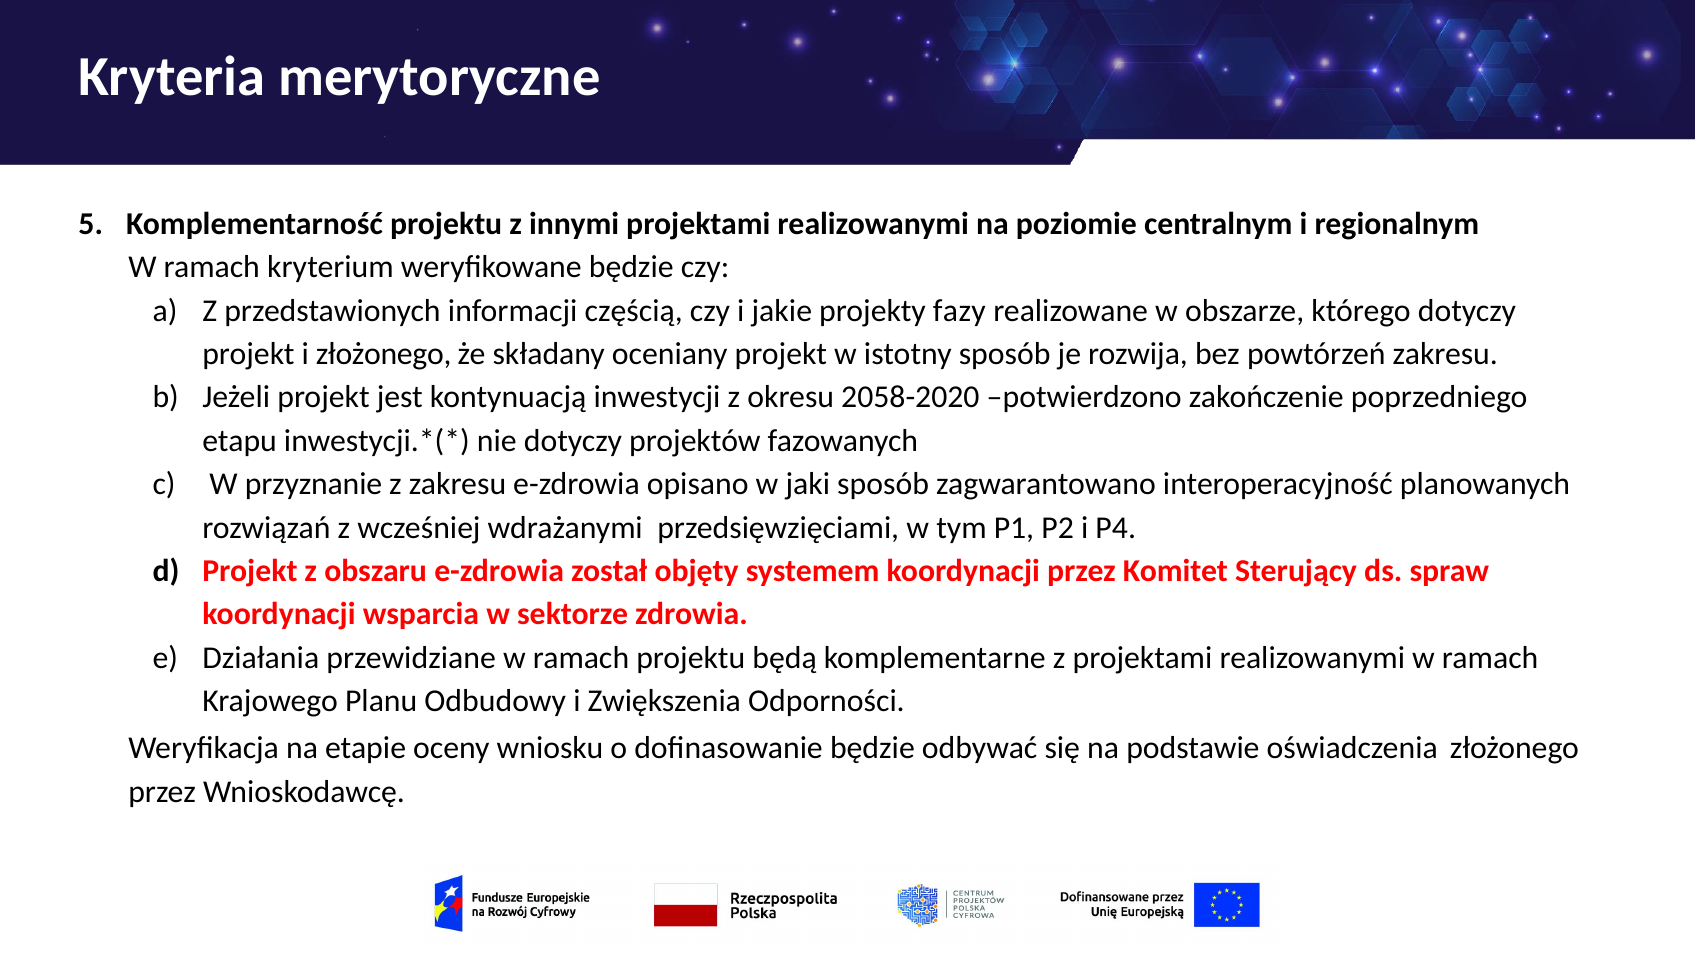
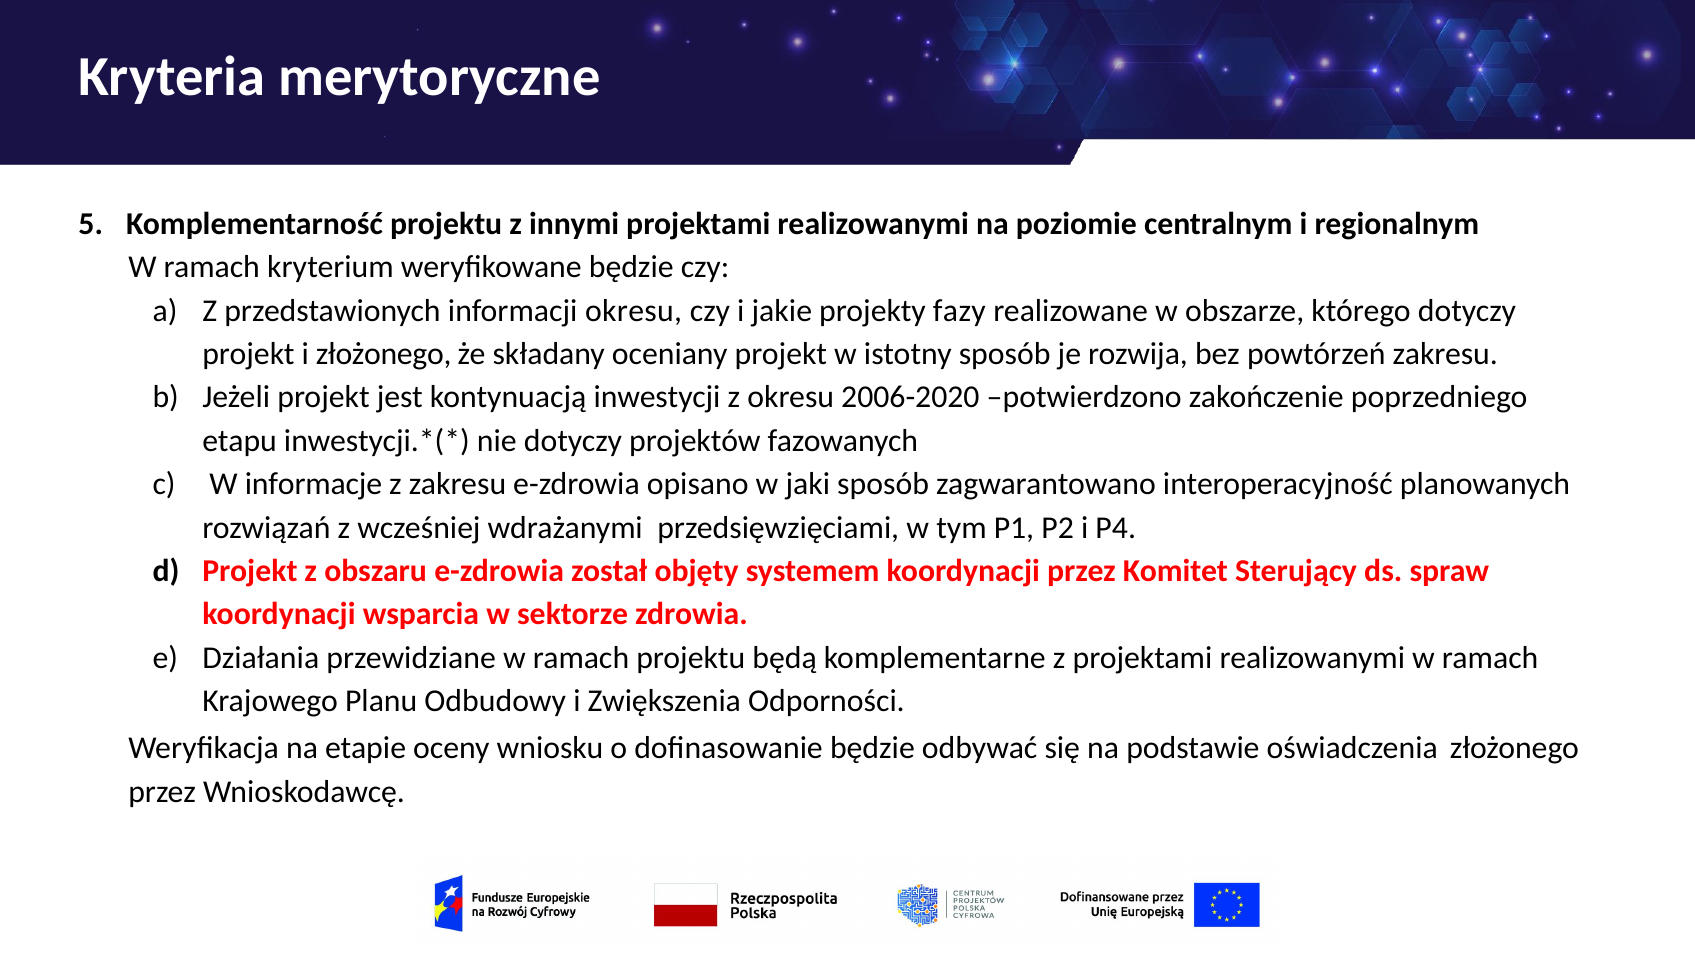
informacji częścią: częścią -> okresu (634, 311)
2058-2020: 2058-2020 -> 2006-2020 (910, 398)
przyznanie: przyznanie -> informacje (313, 484)
